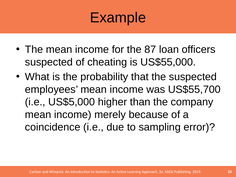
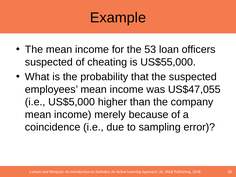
87: 87 -> 53 (150, 50)
US$55,700: US$55,700 -> US$47,055 (194, 89)
